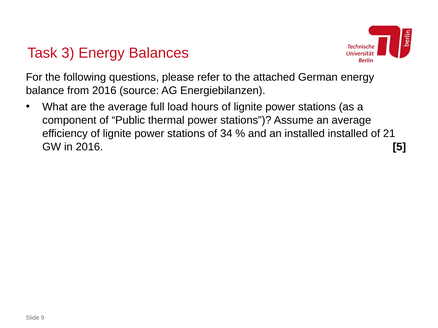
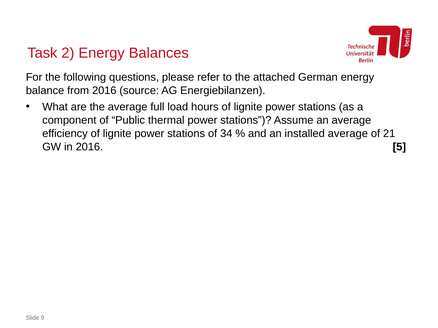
3: 3 -> 2 (68, 53)
installed installed: installed -> average (348, 134)
